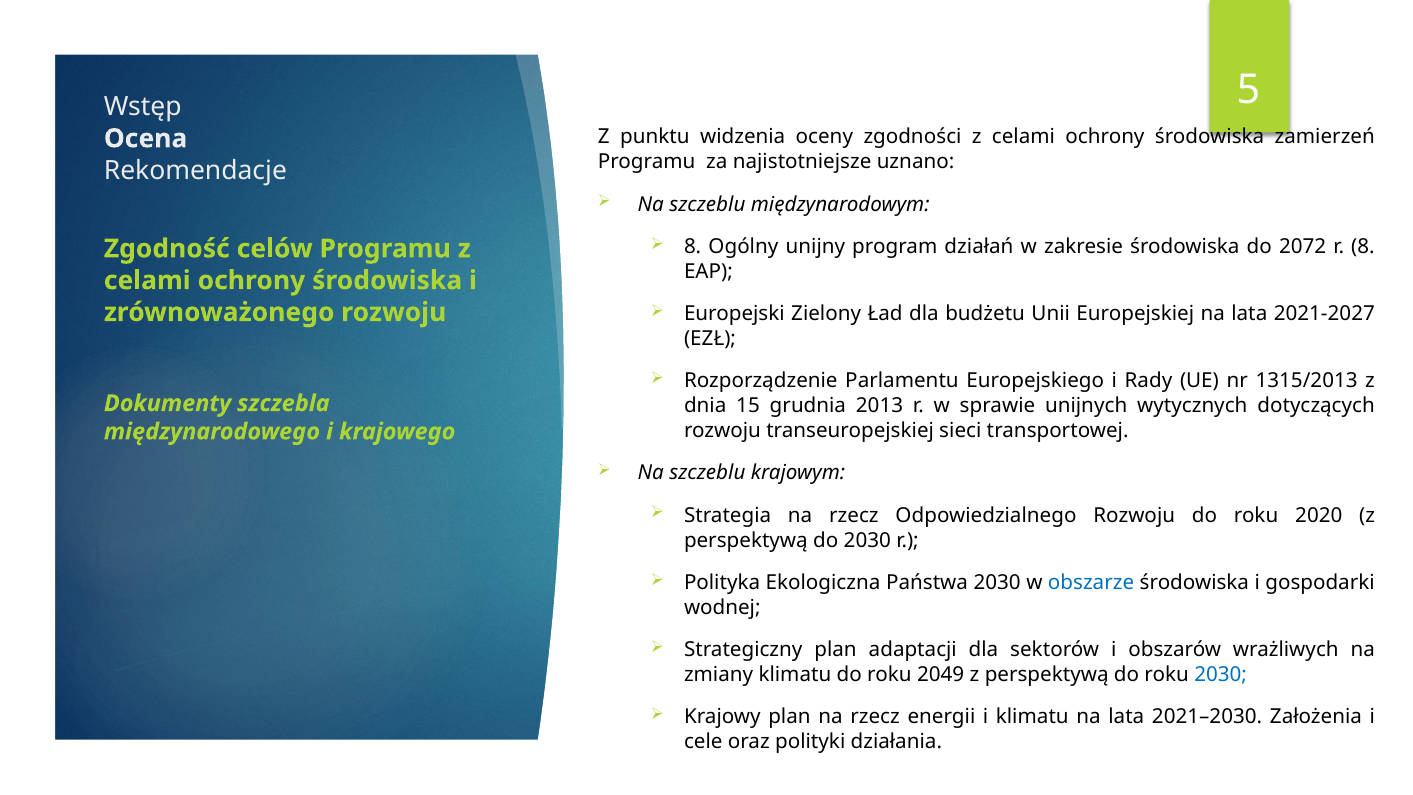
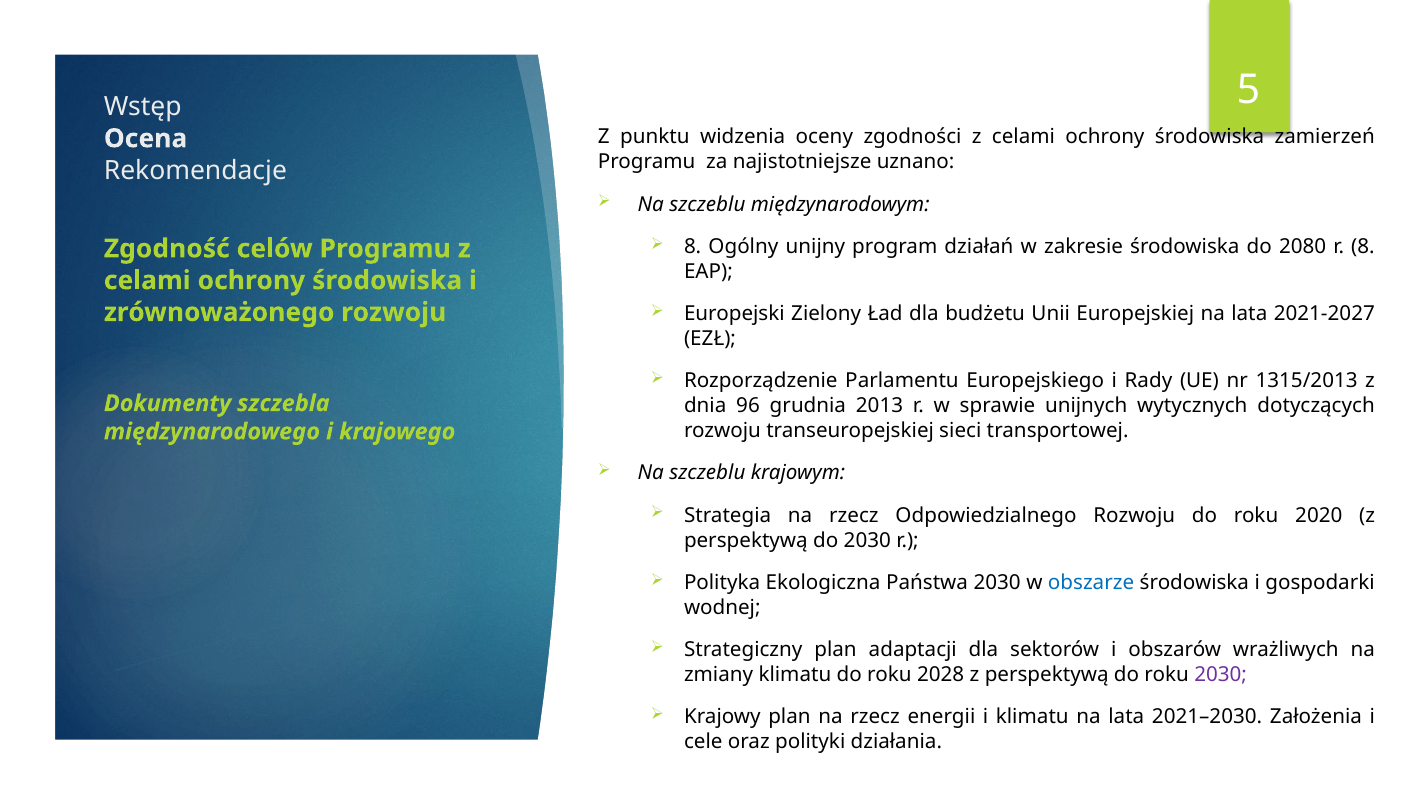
2072: 2072 -> 2080 (1303, 247)
15: 15 -> 96 (748, 406)
2049: 2049 -> 2028 (941, 674)
2030 colour: blue -> purple (1221, 674)
